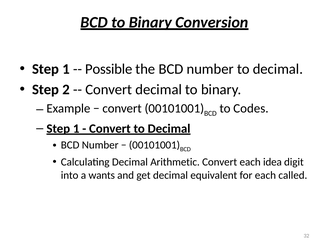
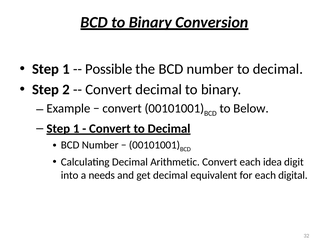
Codes: Codes -> Below (251, 108)
wants: wants -> needs (102, 175)
called: called -> digital (293, 175)
